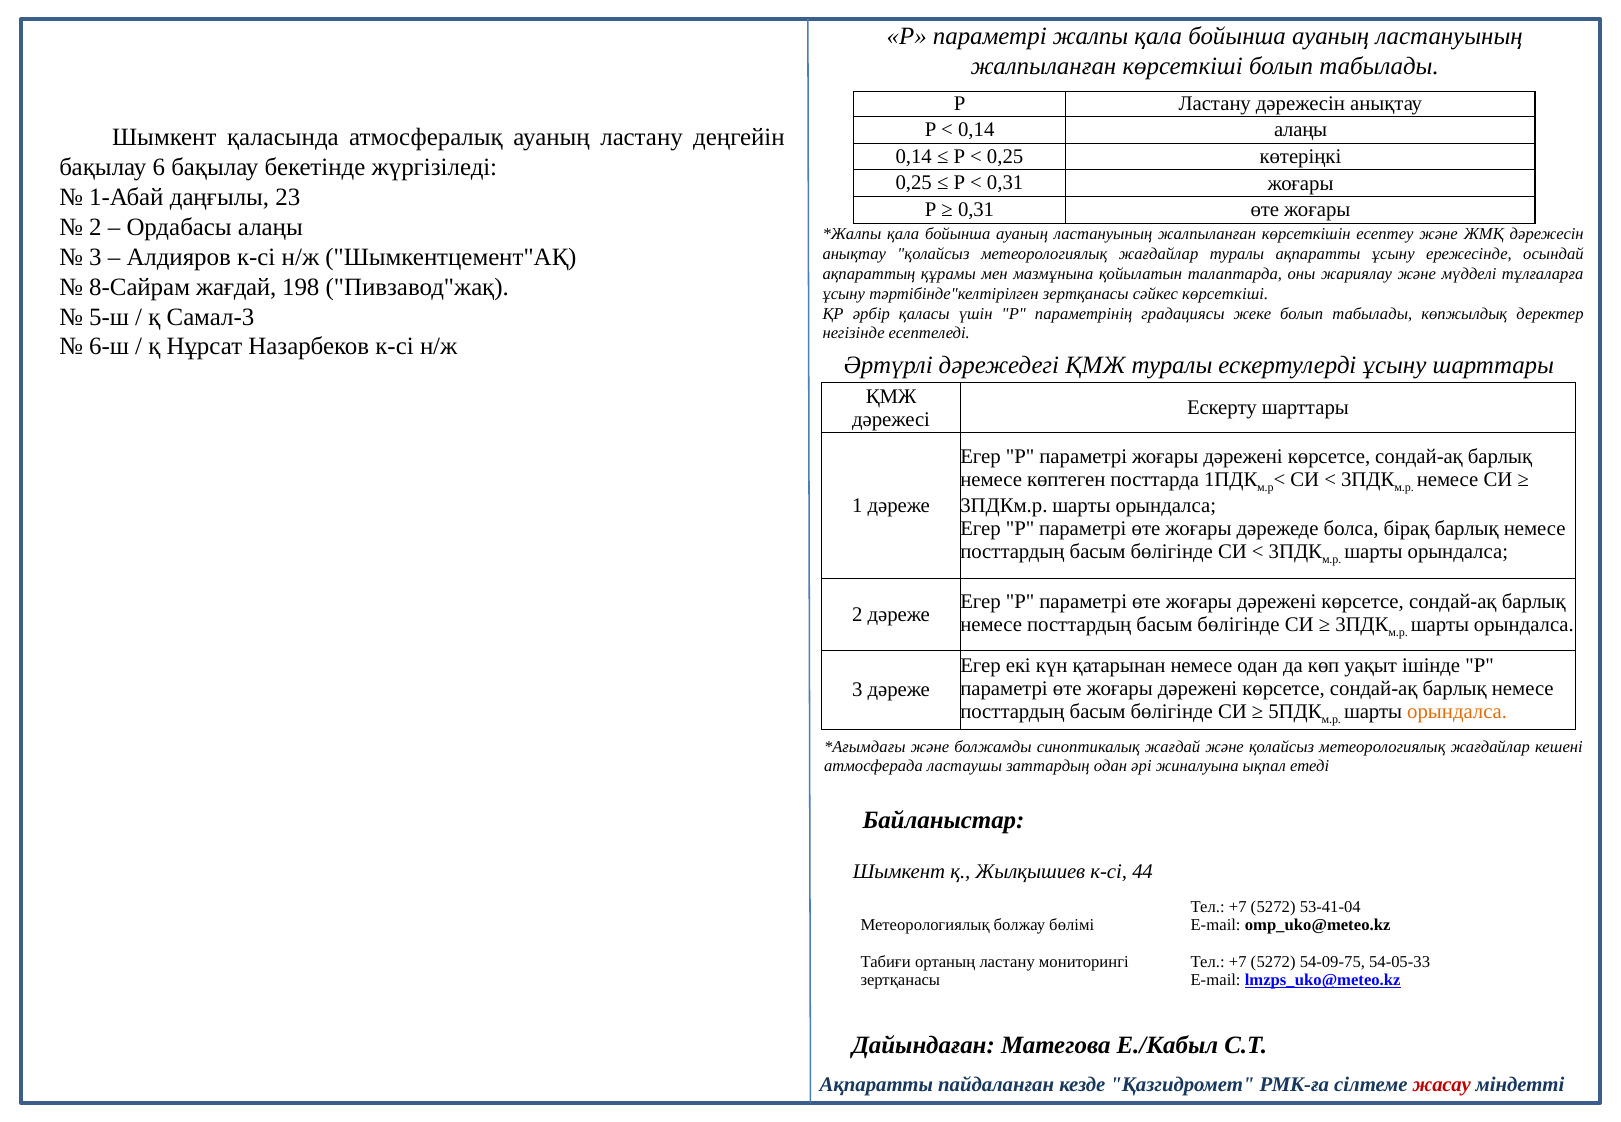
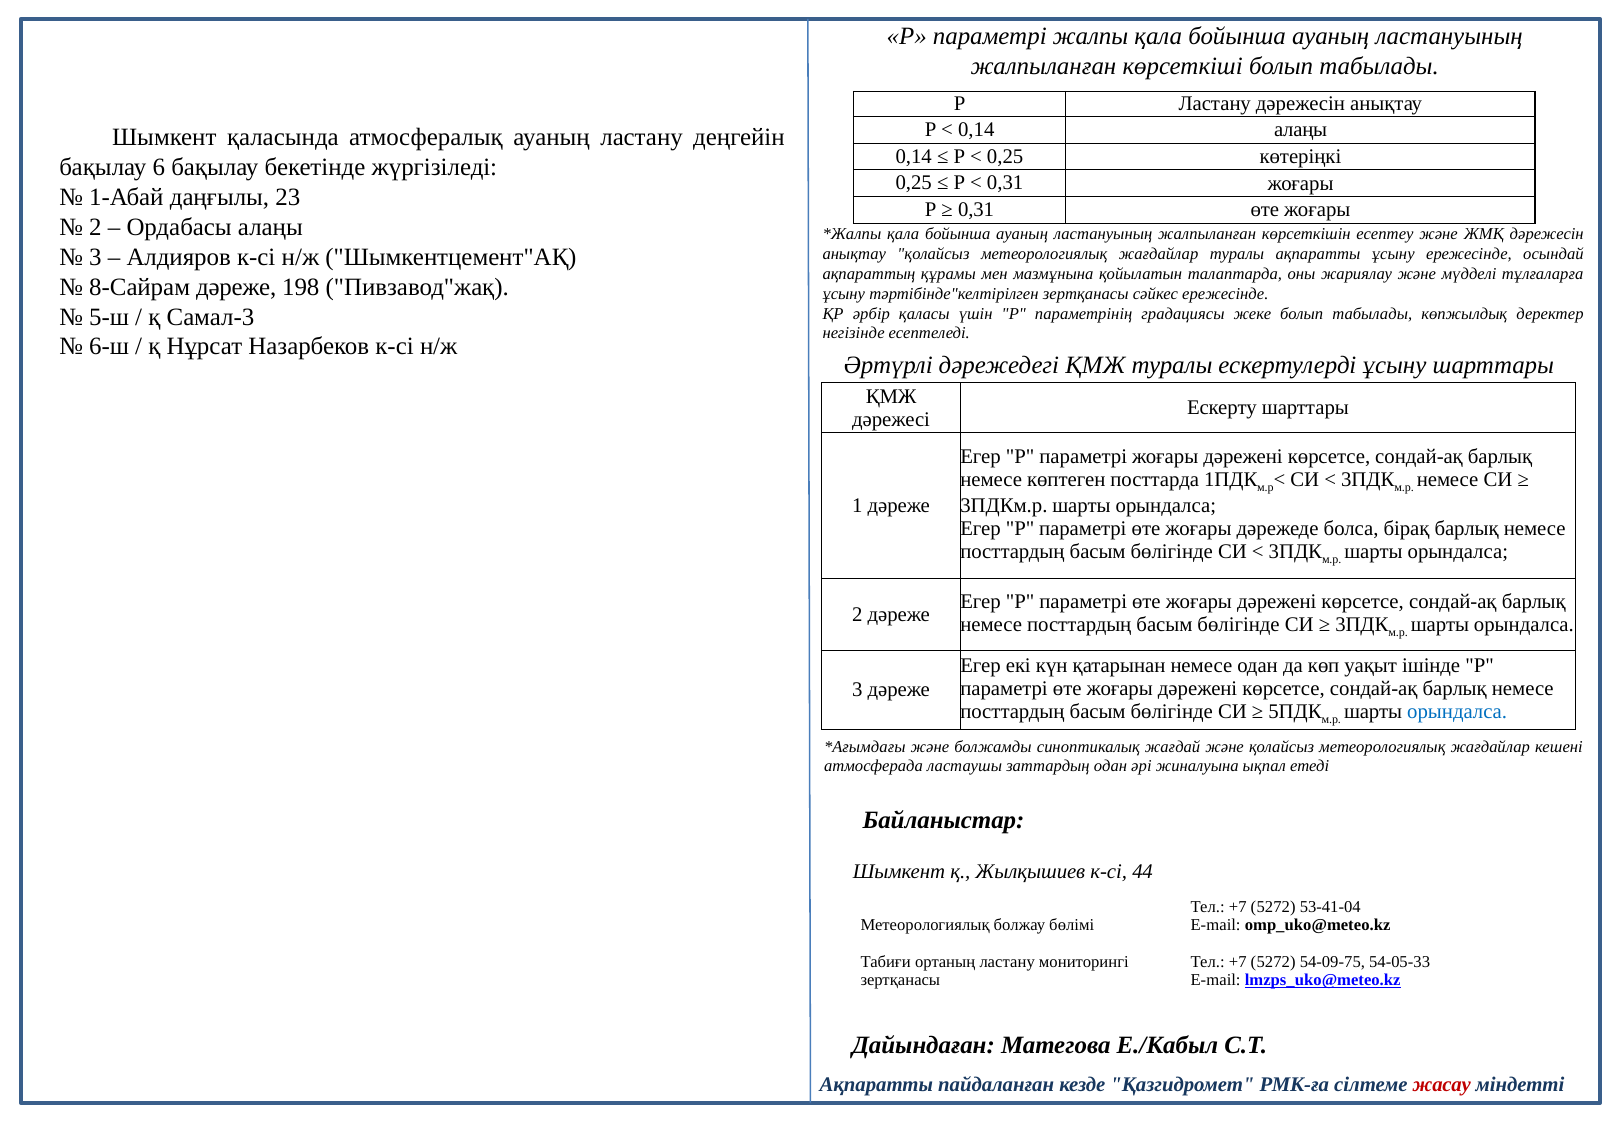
8-Сайрам жағдай: жағдай -> дәреже (236, 287)
сәйкес көрсеткіші: көрсеткіші -> ережесінде (1225, 294)
орындалса colour: orange -> blue (1457, 711)
